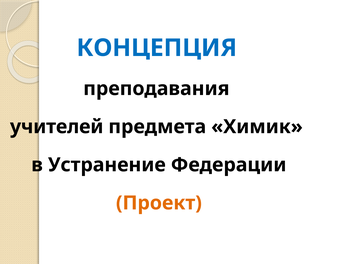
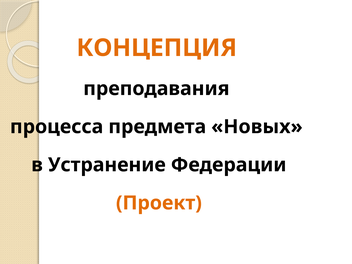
КОНЦЕПЦИЯ colour: blue -> orange (157, 48)
учителей: учителей -> процесса (57, 127)
Химик: Химик -> Новых (257, 127)
